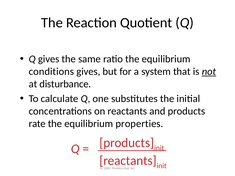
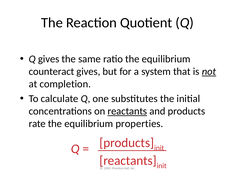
conditions: conditions -> counteract (51, 72)
disturbance: disturbance -> completion (65, 84)
reactants underline: none -> present (127, 111)
